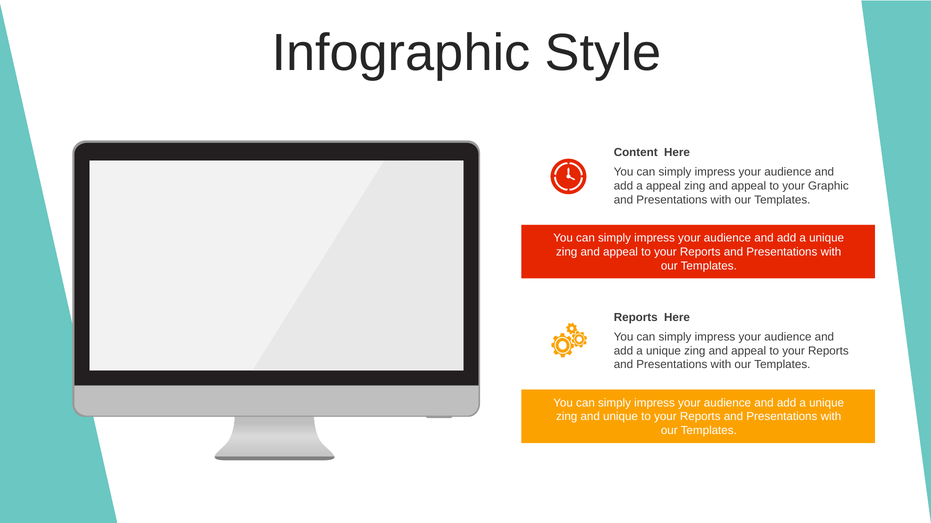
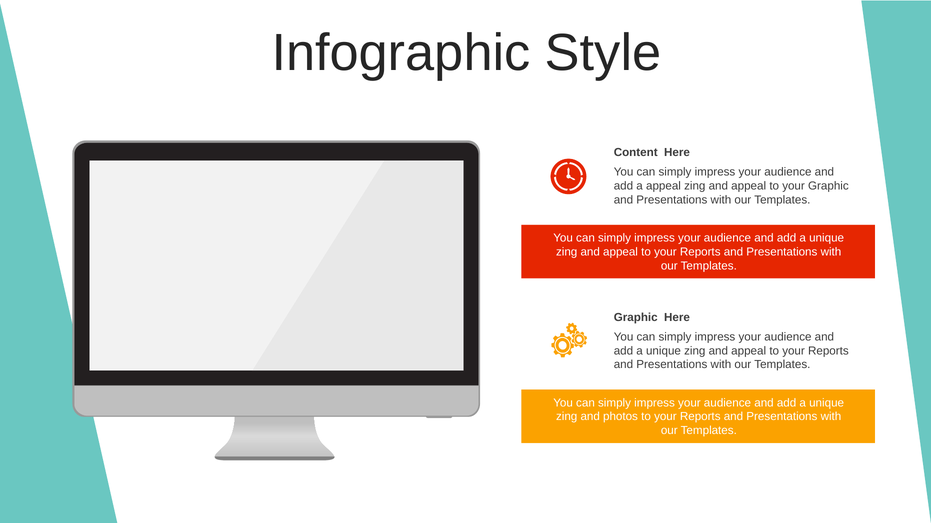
Reports: Reports -> Graphic (636, 318)
and unique: unique -> photos (621, 417)
